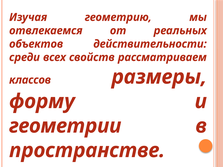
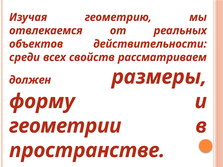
классов: классов -> должен (30, 80)
